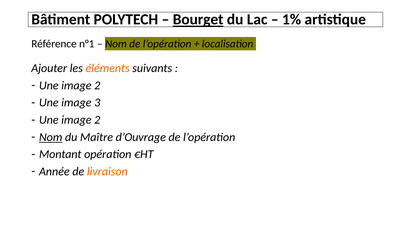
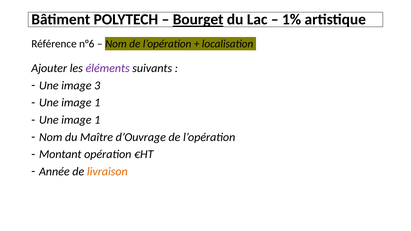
n°1: n°1 -> n°6 (87, 44)
éléments colour: orange -> purple (108, 68)
2: 2 -> 3 (97, 86)
3: 3 -> 1 (97, 103)
2: 2 -> 1 (97, 120)
Nom underline: present -> none (51, 137)
